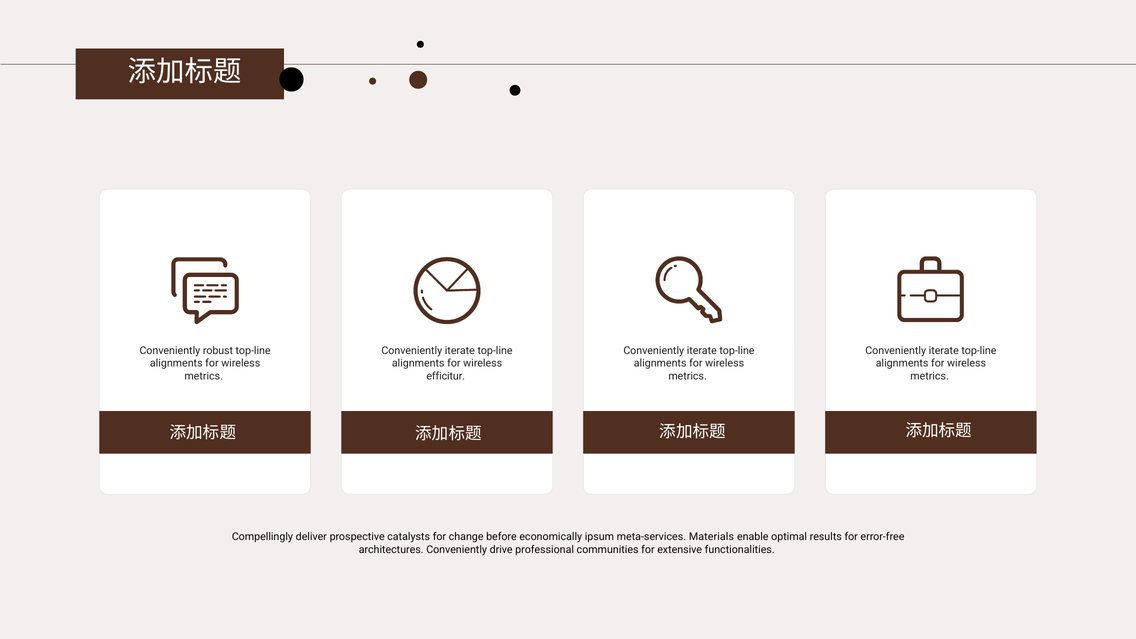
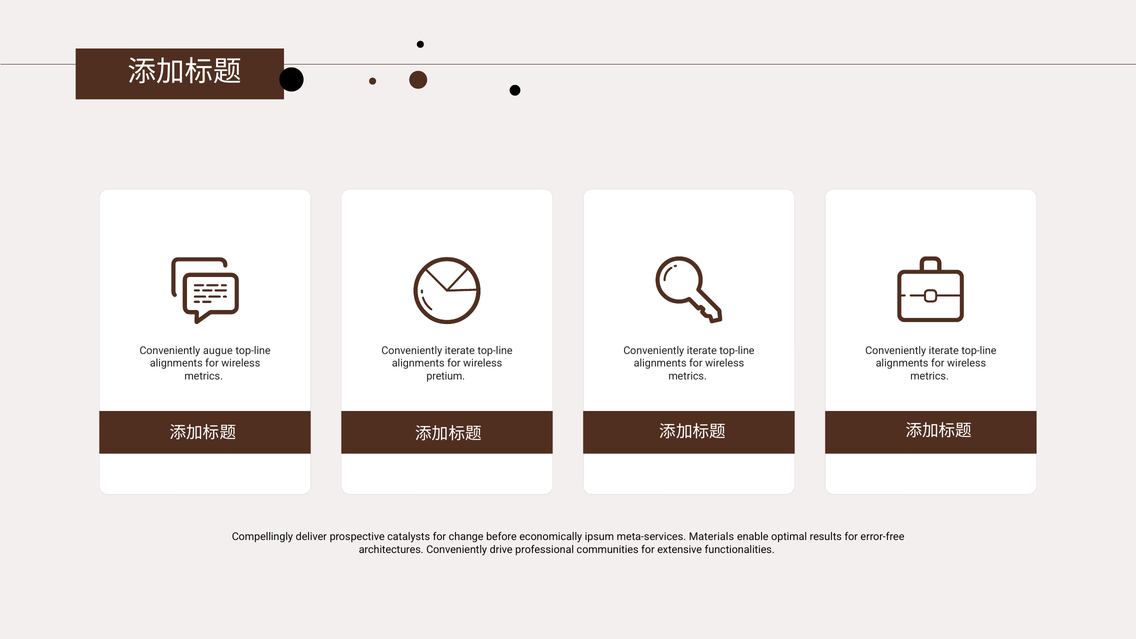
robust: robust -> augue (218, 351)
efficitur: efficitur -> pretium (446, 376)
